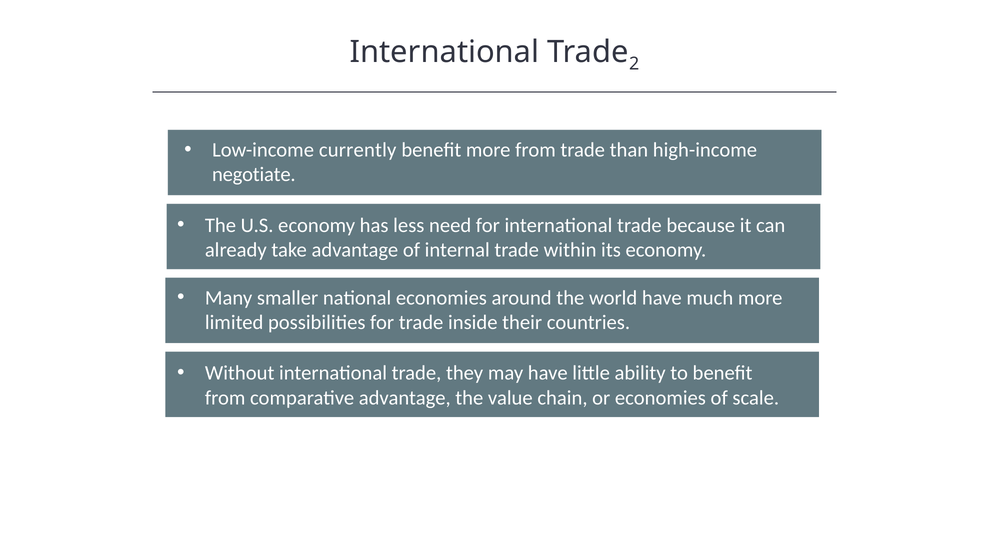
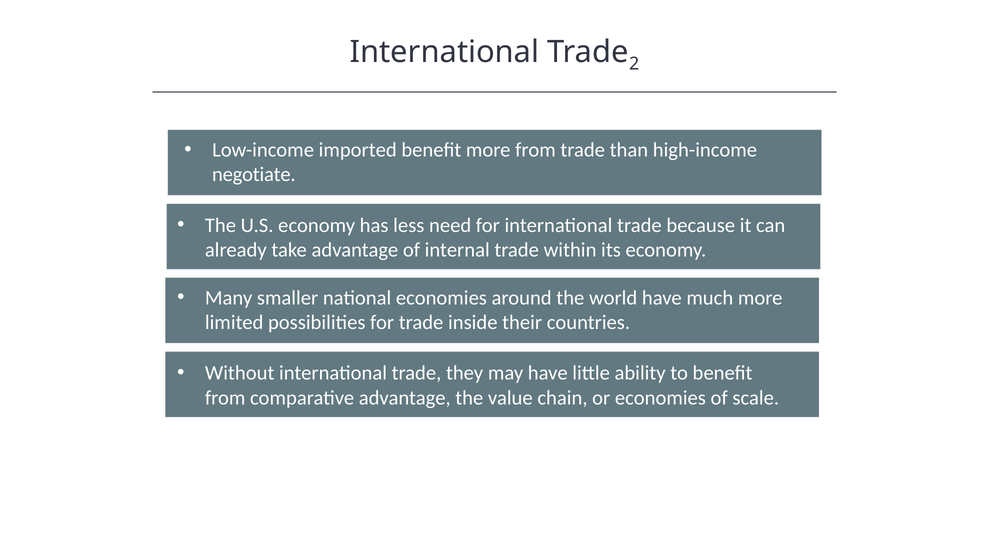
currently: currently -> imported (358, 150)
